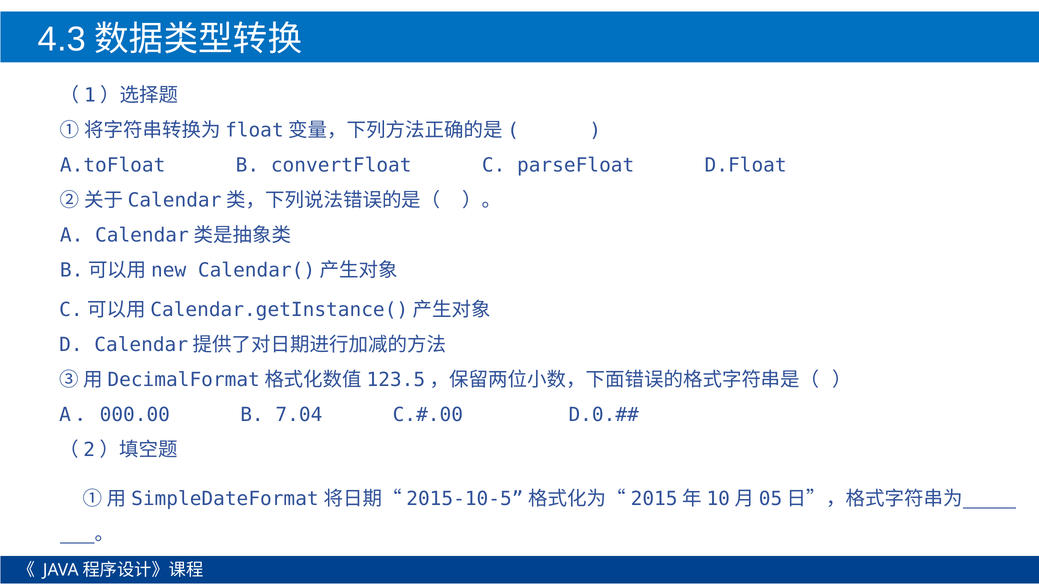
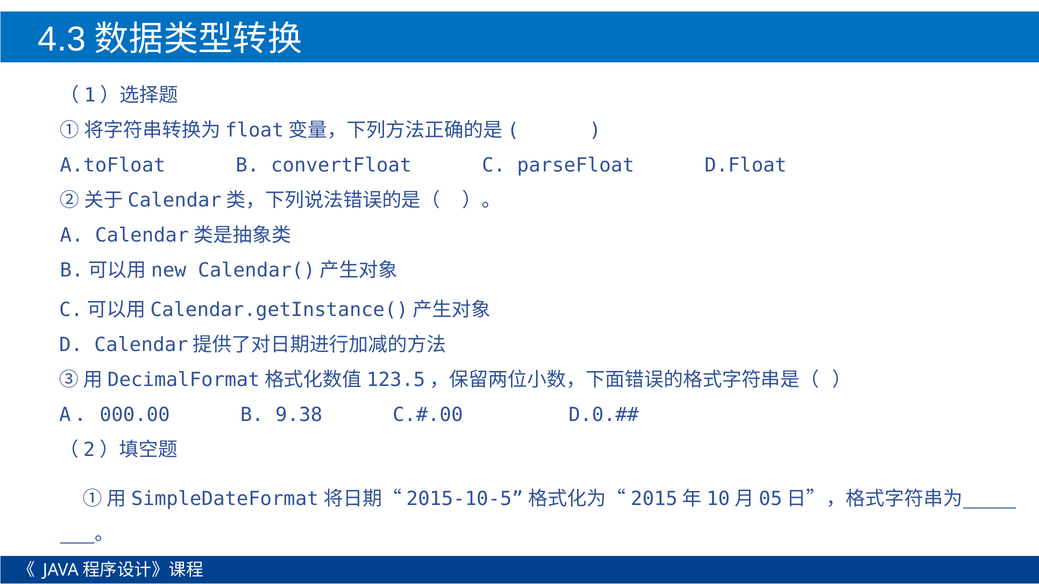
7.04: 7.04 -> 9.38 (299, 415)
